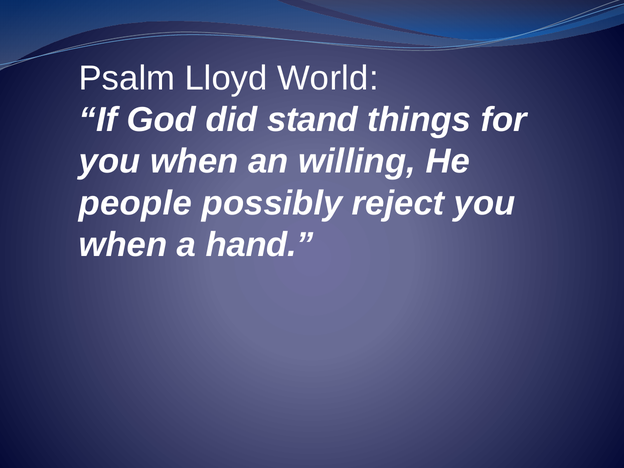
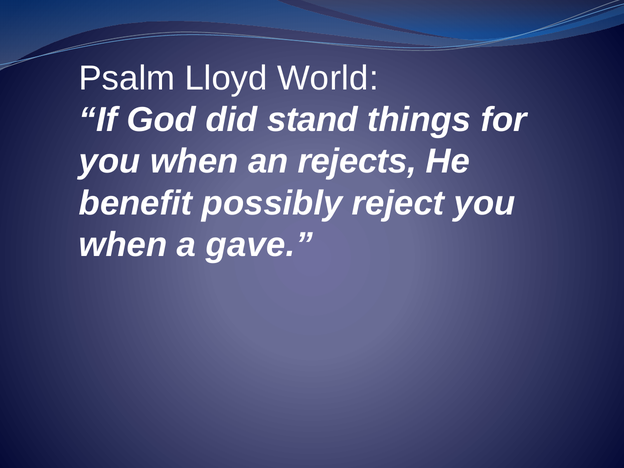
willing: willing -> rejects (357, 161)
people: people -> benefit (136, 203)
hand: hand -> gave (260, 245)
